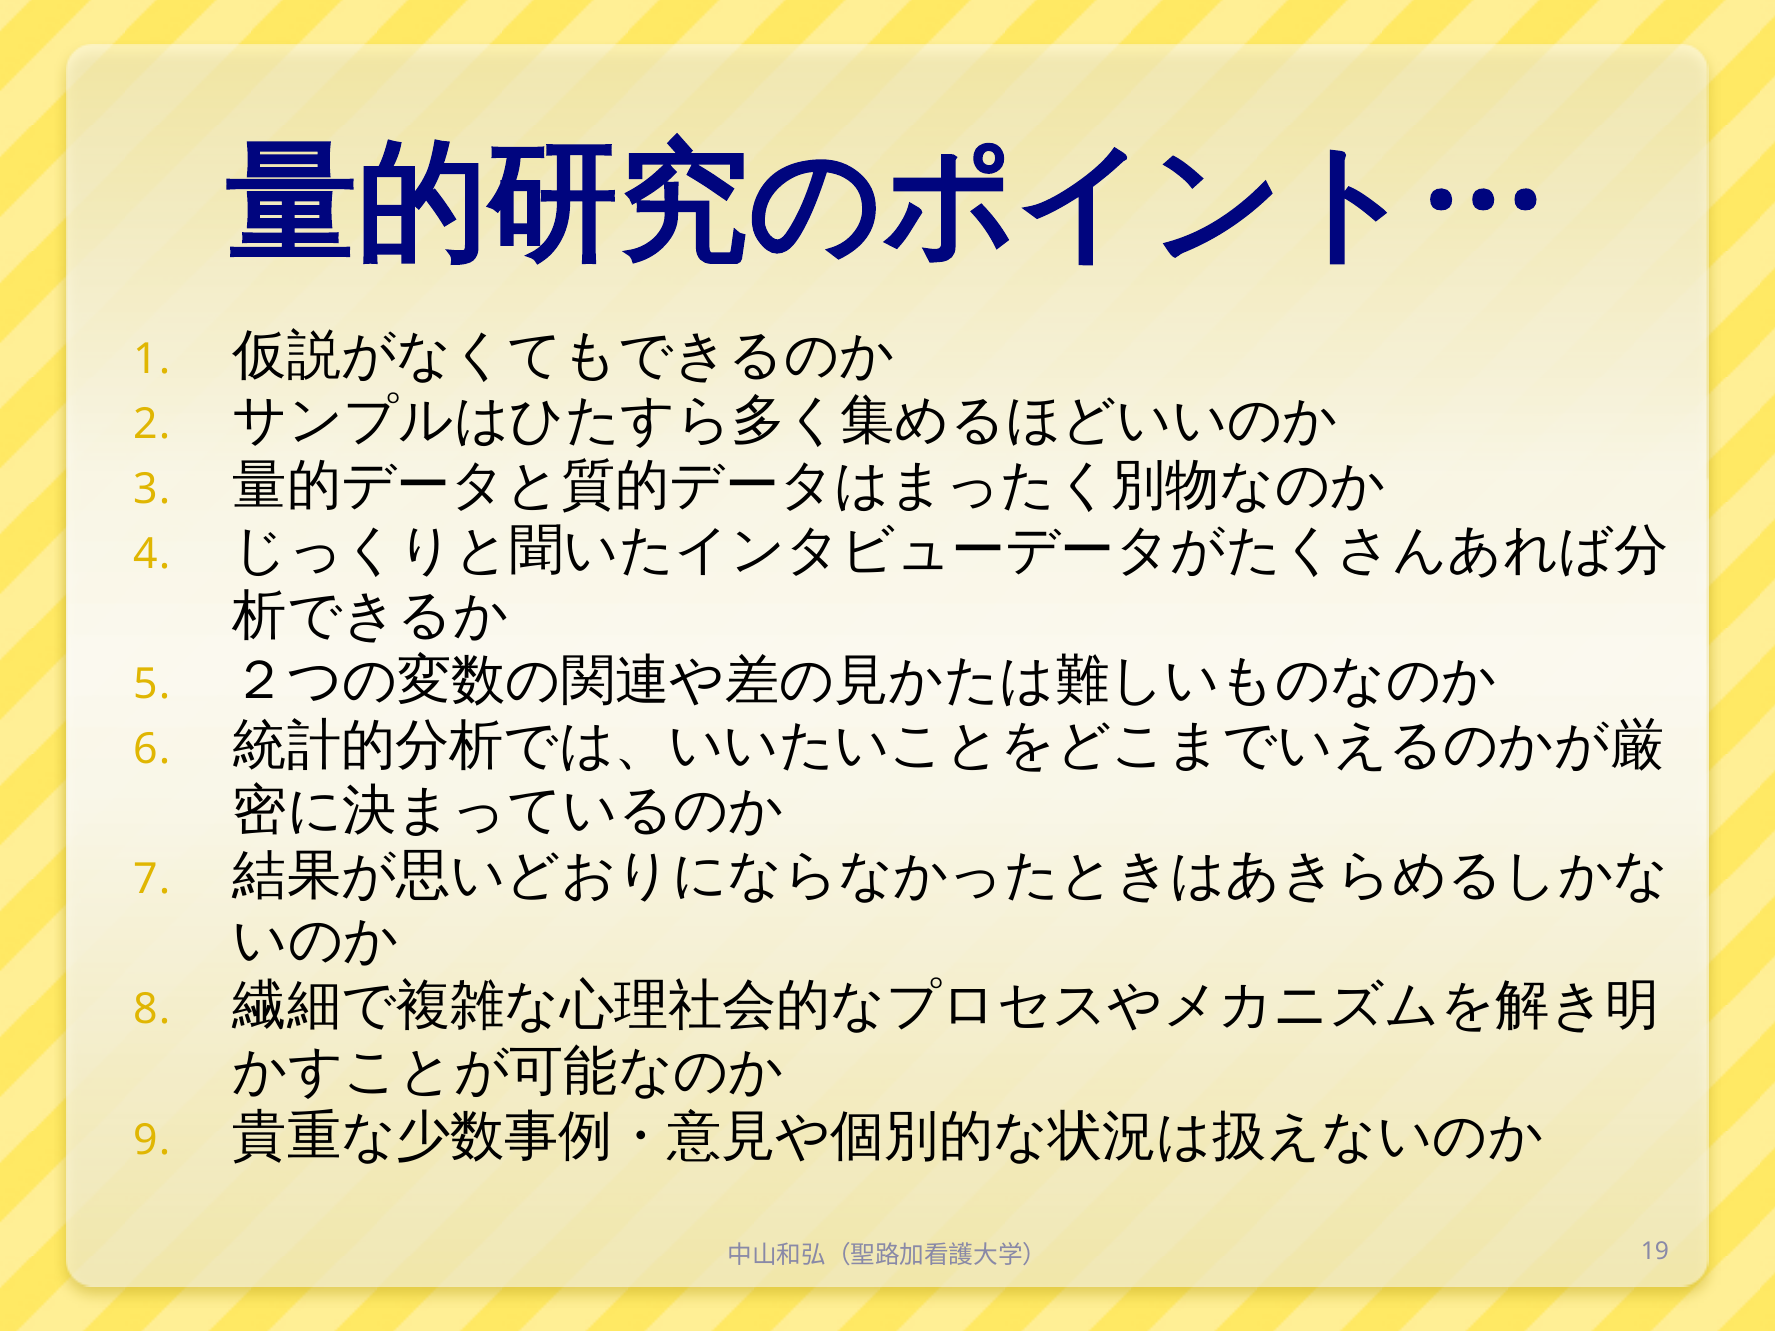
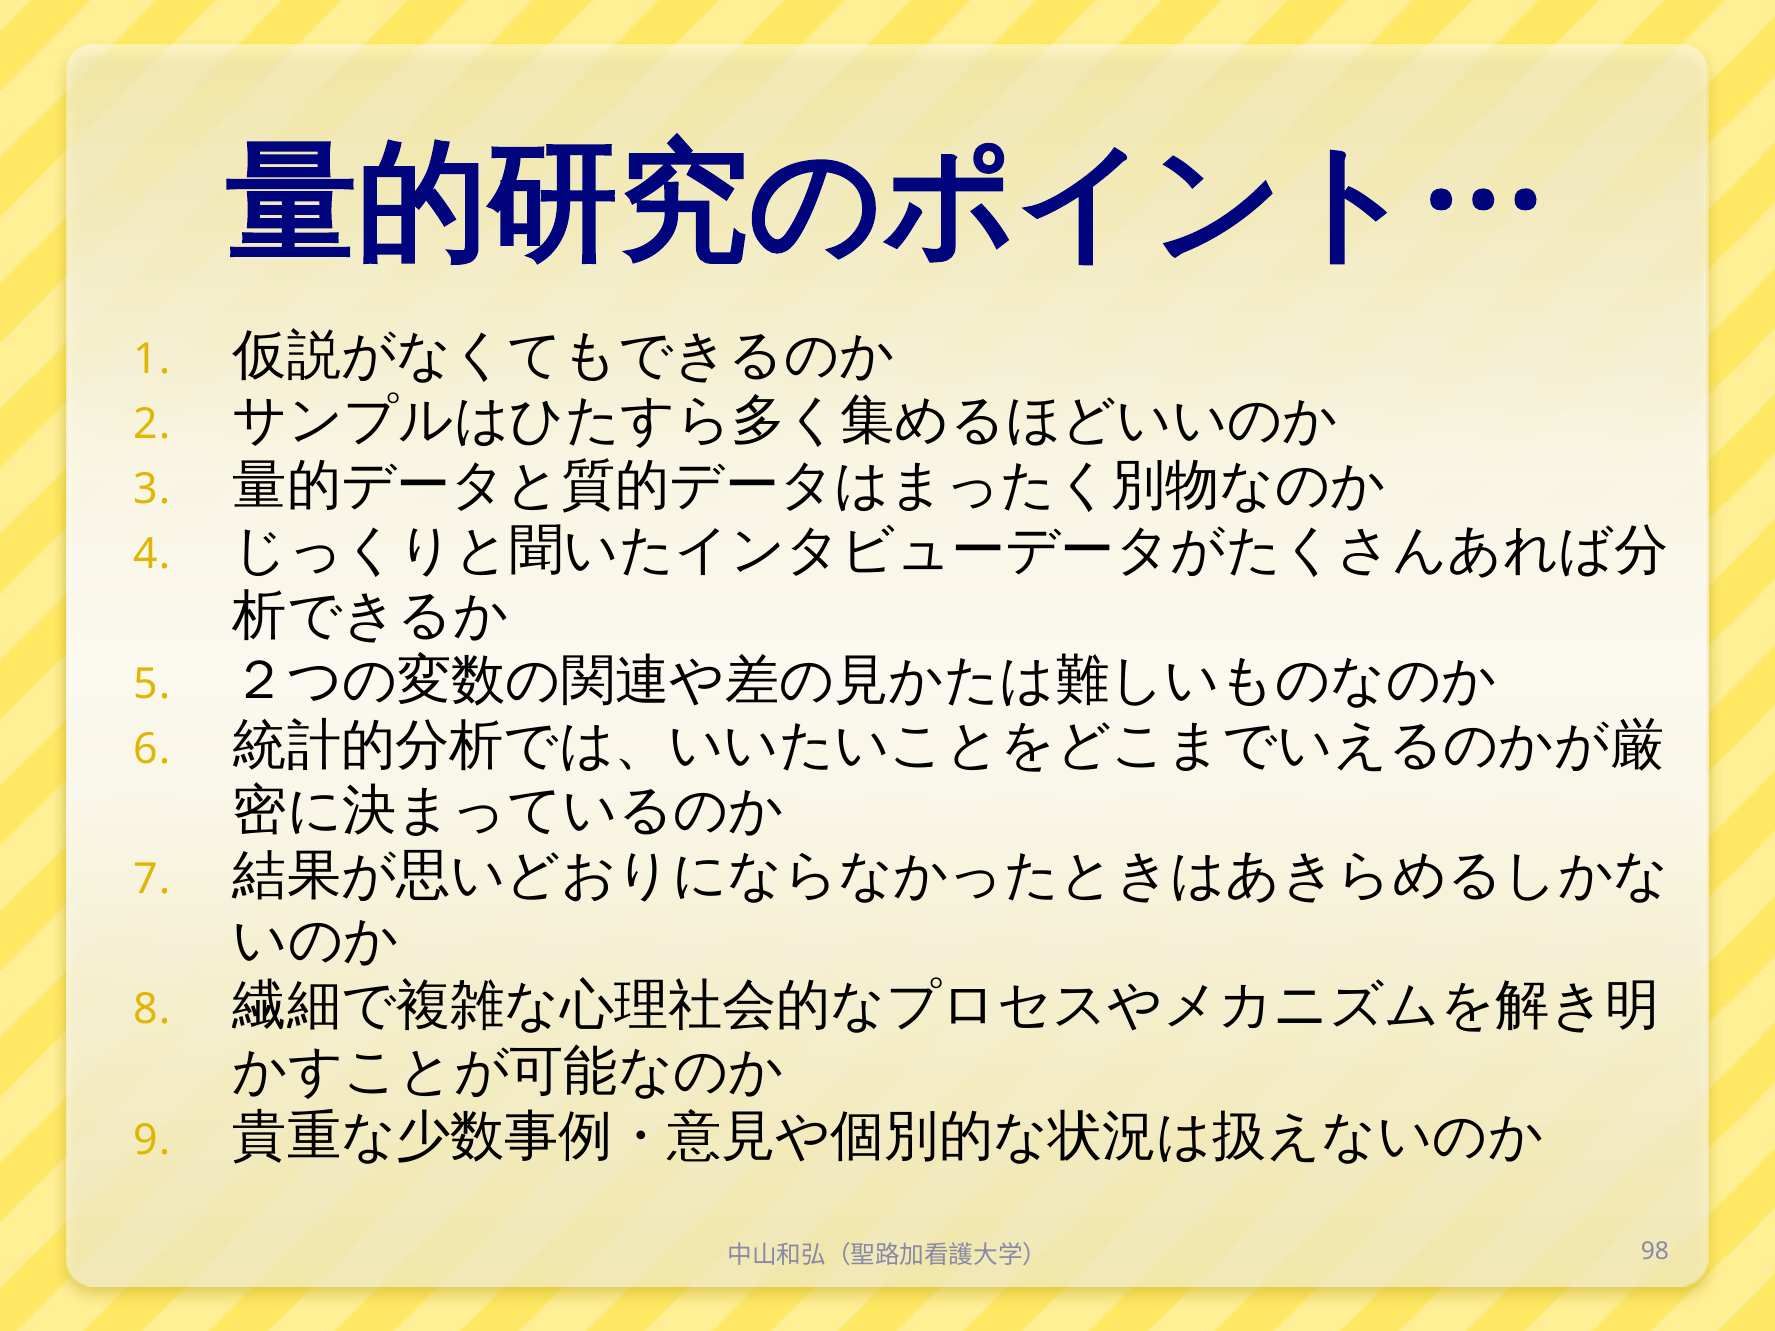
19: 19 -> 98 (1655, 1252)
